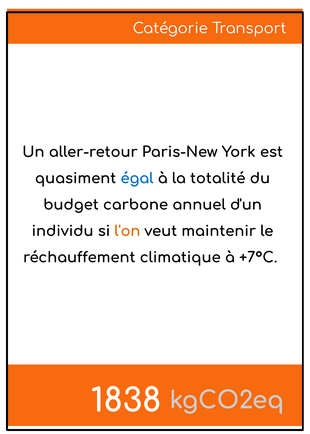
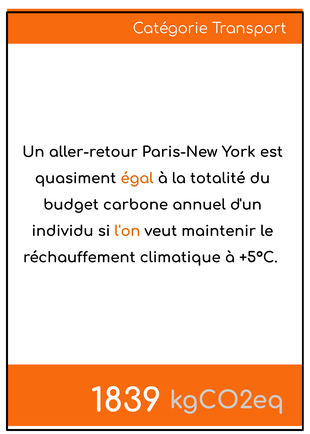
égal colour: blue -> orange (137, 178)
+7°C: +7°C -> +5°C (258, 258)
1838: 1838 -> 1839 (126, 401)
